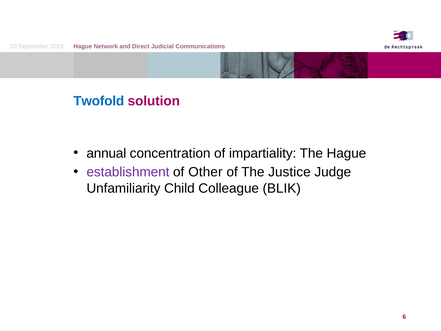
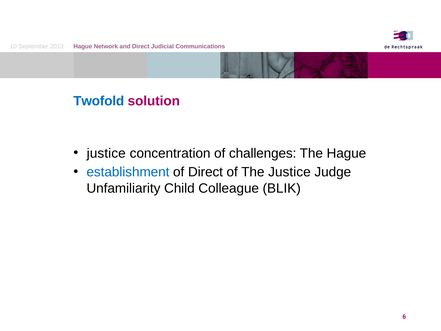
annual: annual -> justice (106, 153)
impartiality: impartiality -> challenges (263, 153)
establishment colour: purple -> blue (128, 172)
of Other: Other -> Direct (205, 172)
